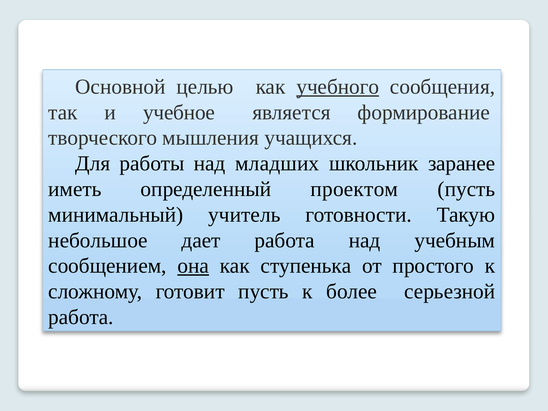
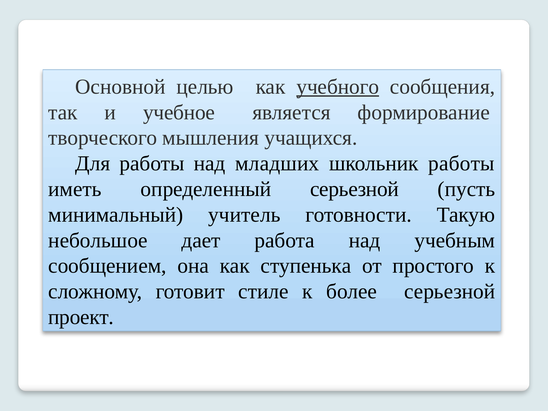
школьник заранее: заранее -> работы (461, 164)
определенный проектом: проектом -> серьезной (355, 189)
она underline: present -> none (193, 266)
готовит пусть: пусть -> стиле (263, 291)
работа: работа -> проект (81, 317)
